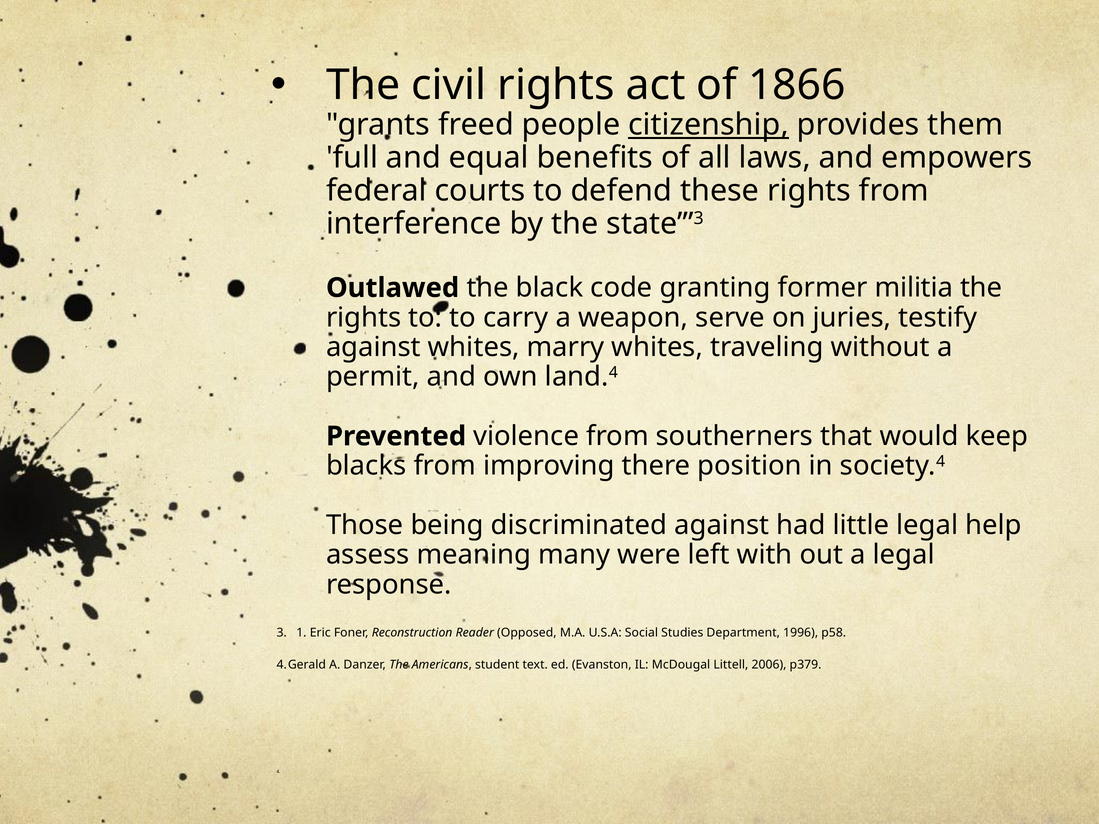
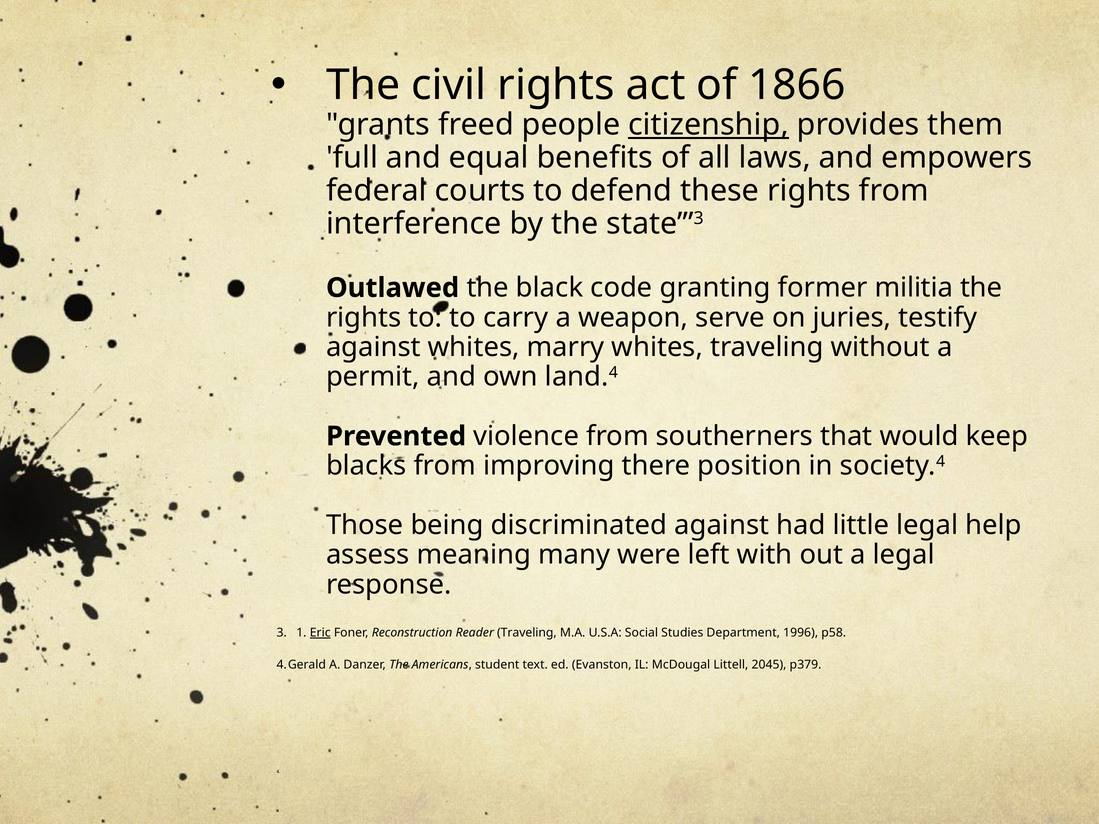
Eric underline: none -> present (320, 633)
Reader Opposed: Opposed -> Traveling (527, 633)
2006: 2006 -> 2045 (769, 665)
